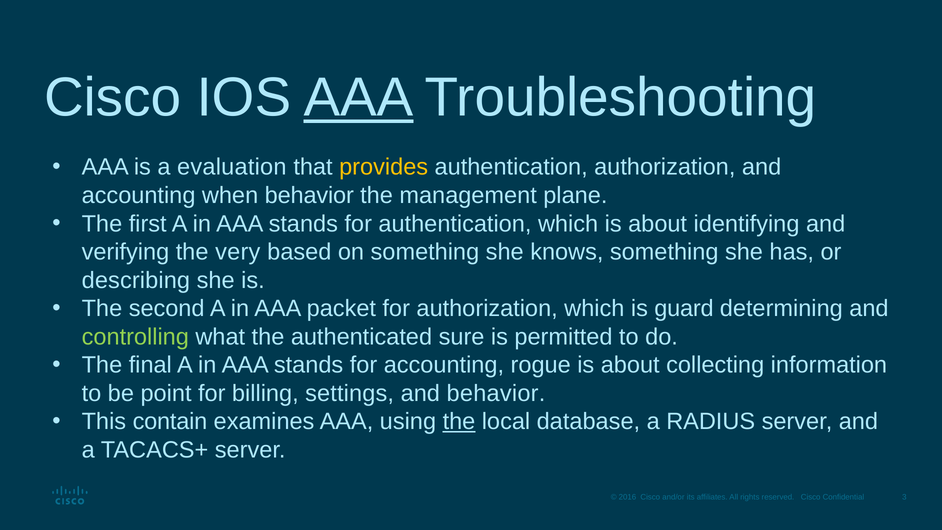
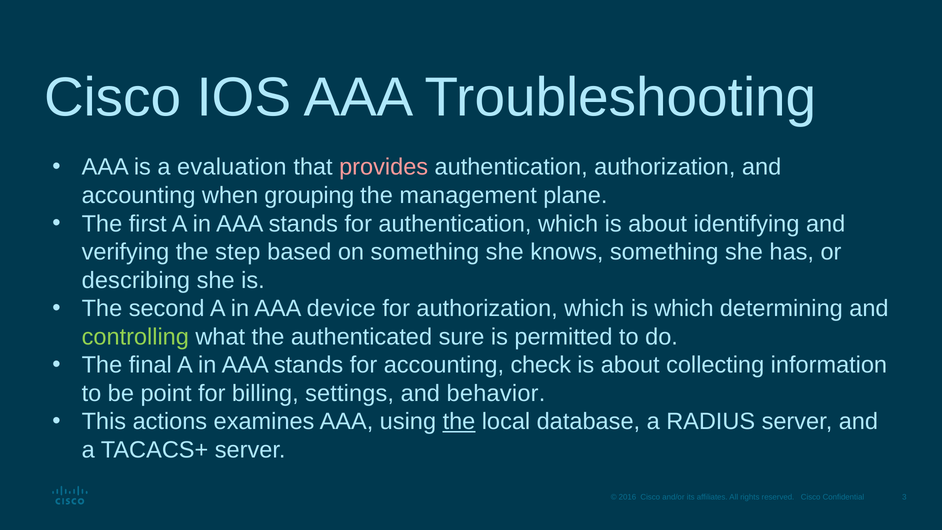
AAA underline: present -> none (359, 98)
provides colour: yellow -> pink (384, 167)
when behavior: behavior -> grouping (309, 195)
very: very -> step (238, 252)
packet: packet -> device (341, 308)
is guard: guard -> which (684, 308)
rogue: rogue -> check (541, 365)
contain: contain -> actions (170, 422)
